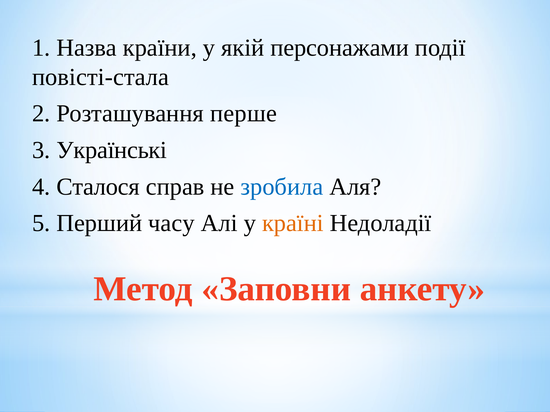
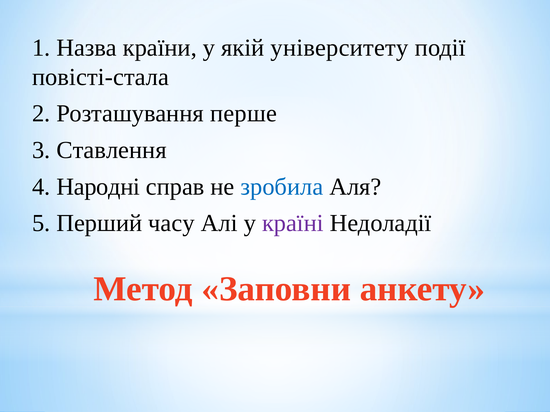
персонажами: персонажами -> університету (339, 48)
Українські: Українські -> Ставлення (112, 150)
Сталося: Сталося -> Народні (98, 187)
країні colour: orange -> purple (293, 223)
